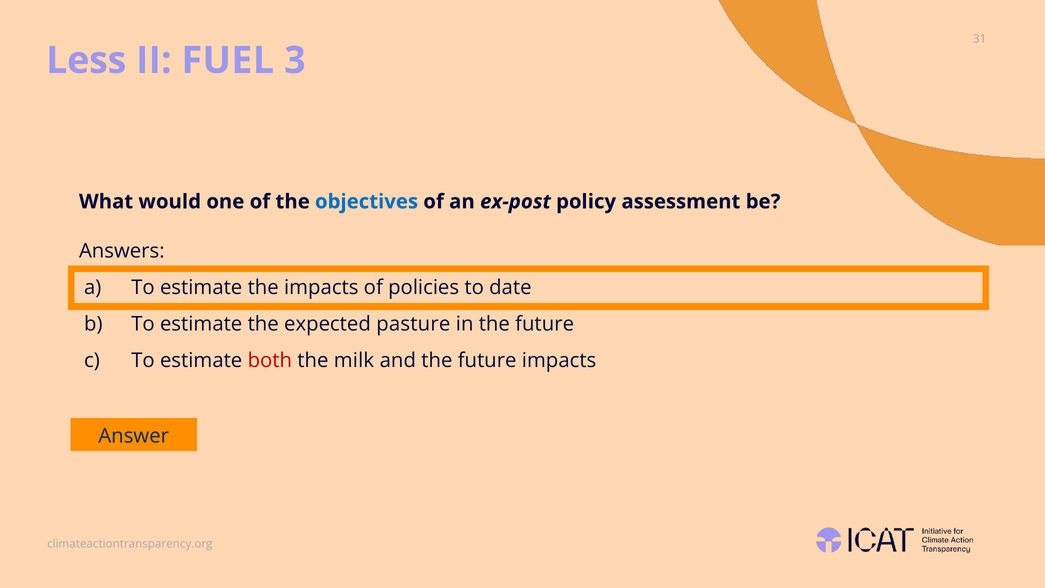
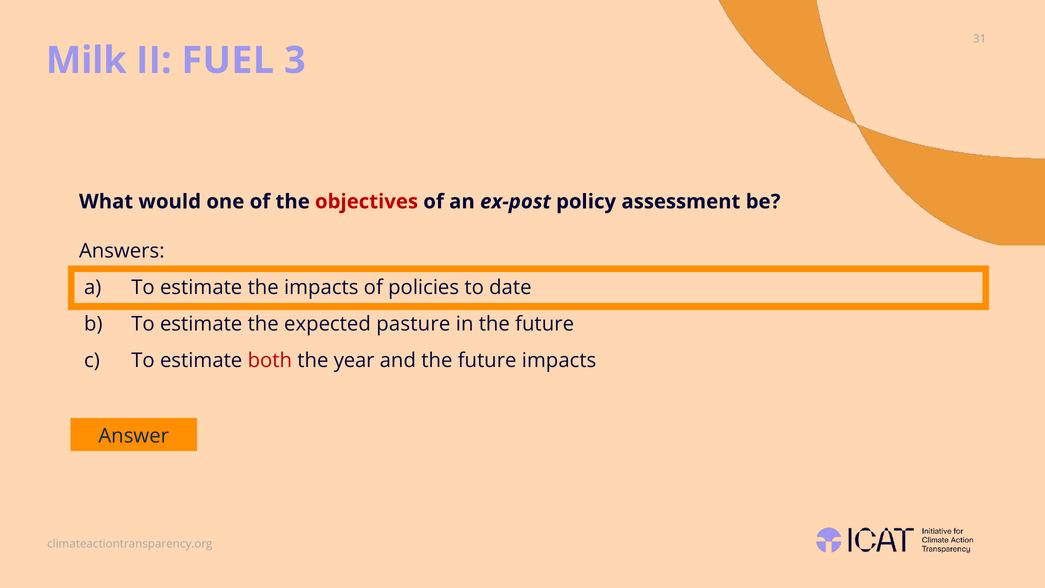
Less: Less -> Milk (86, 60)
objectives colour: blue -> red (367, 202)
milk: milk -> year (354, 361)
